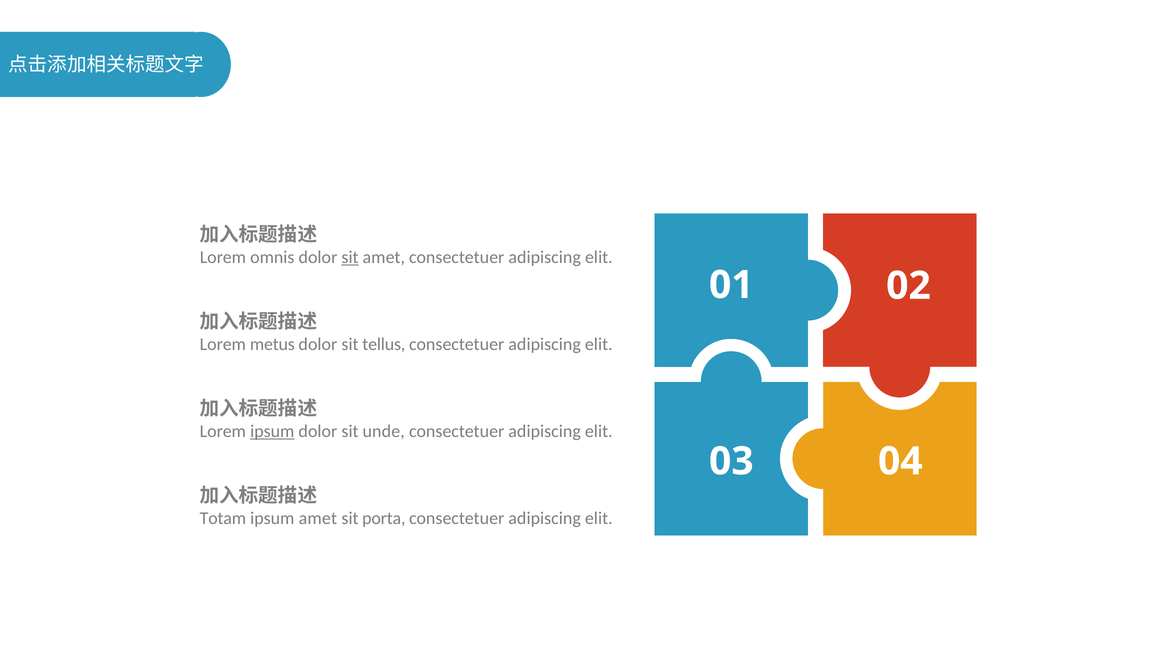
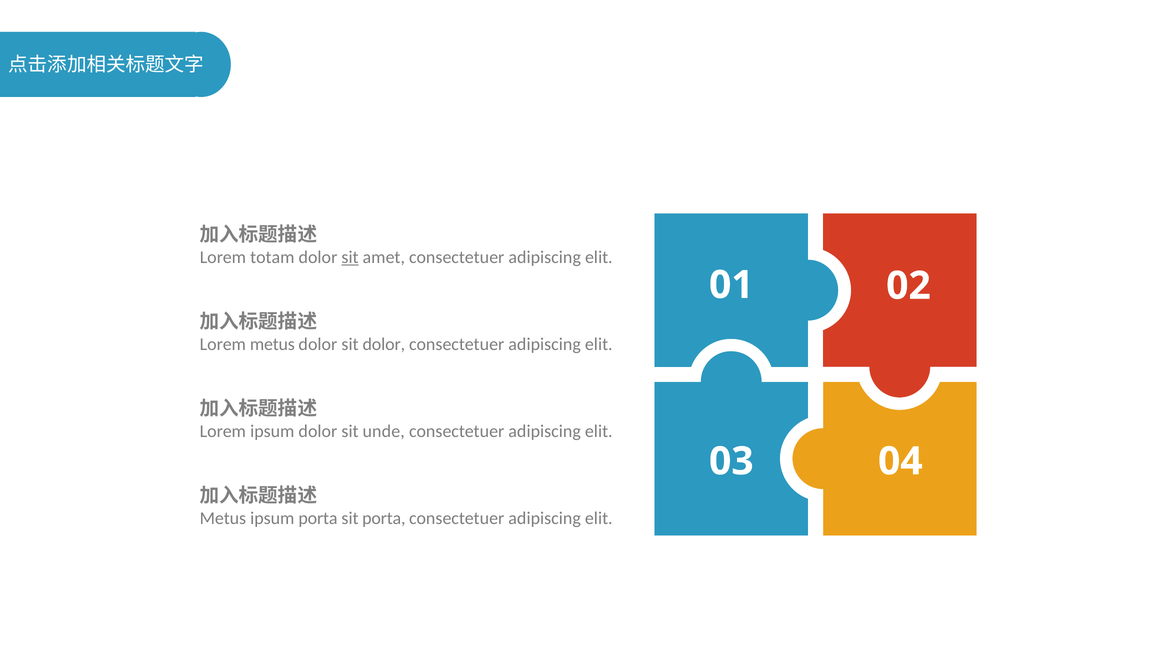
omnis: omnis -> totam (272, 257)
sit tellus: tellus -> dolor (384, 344)
ipsum underline: present -> none (272, 431)
Totam: Totam -> Metus (223, 518)
ipsum amet: amet -> porta (318, 518)
